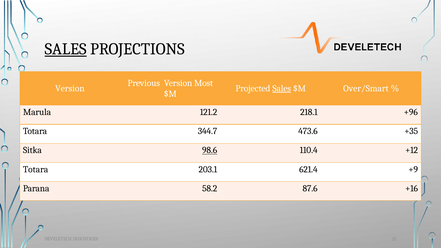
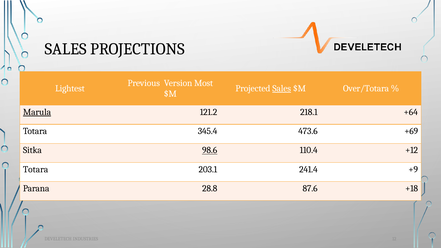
SALES underline: present -> none (66, 49)
Version: Version -> Lightest (70, 88)
Over/Smart: Over/Smart -> Over/Totara (366, 88)
Marula underline: none -> present (37, 112)
+96: +96 -> +64 (411, 112)
344.7: 344.7 -> 345.4 (208, 131)
+35: +35 -> +69 (411, 131)
621.4: 621.4 -> 241.4 (308, 169)
58.2: 58.2 -> 28.8 (210, 188)
+16: +16 -> +18 (412, 188)
